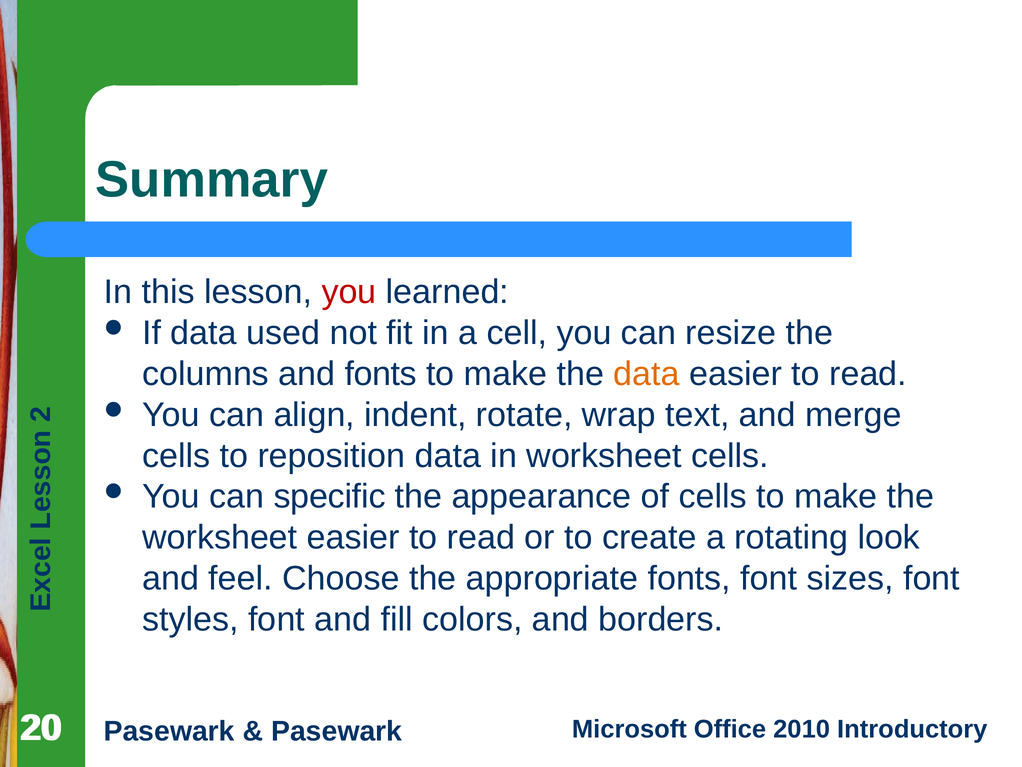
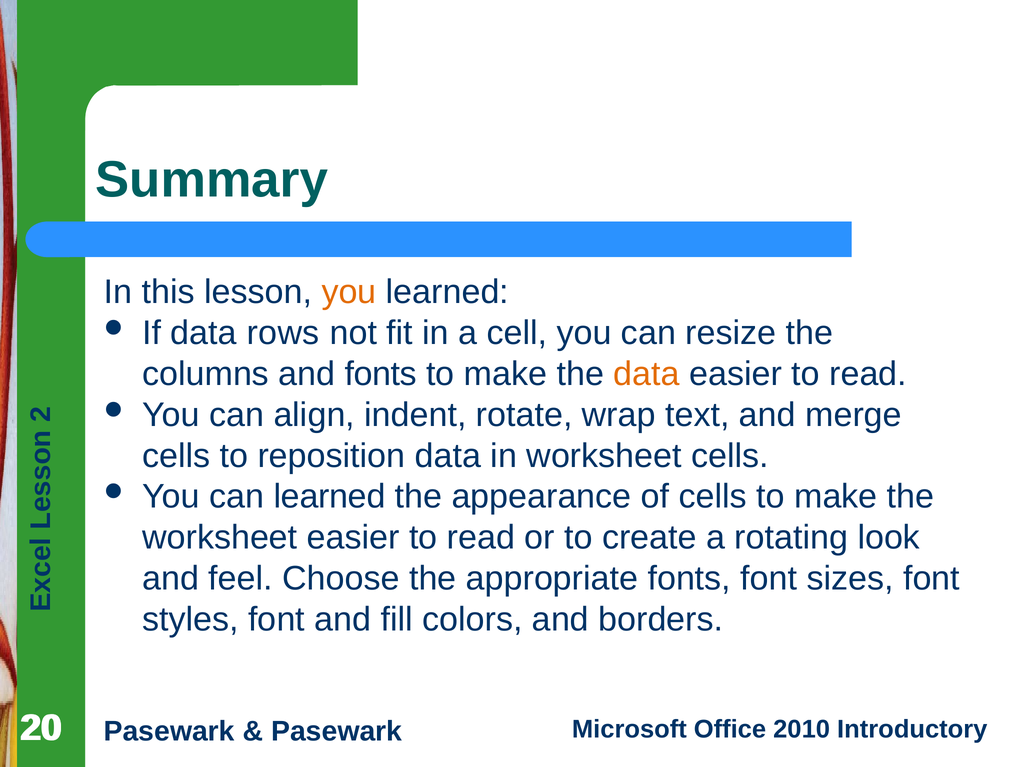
you colour: red -> orange (349, 292)
used: used -> rows (283, 333)
can specific: specific -> learned (330, 496)
